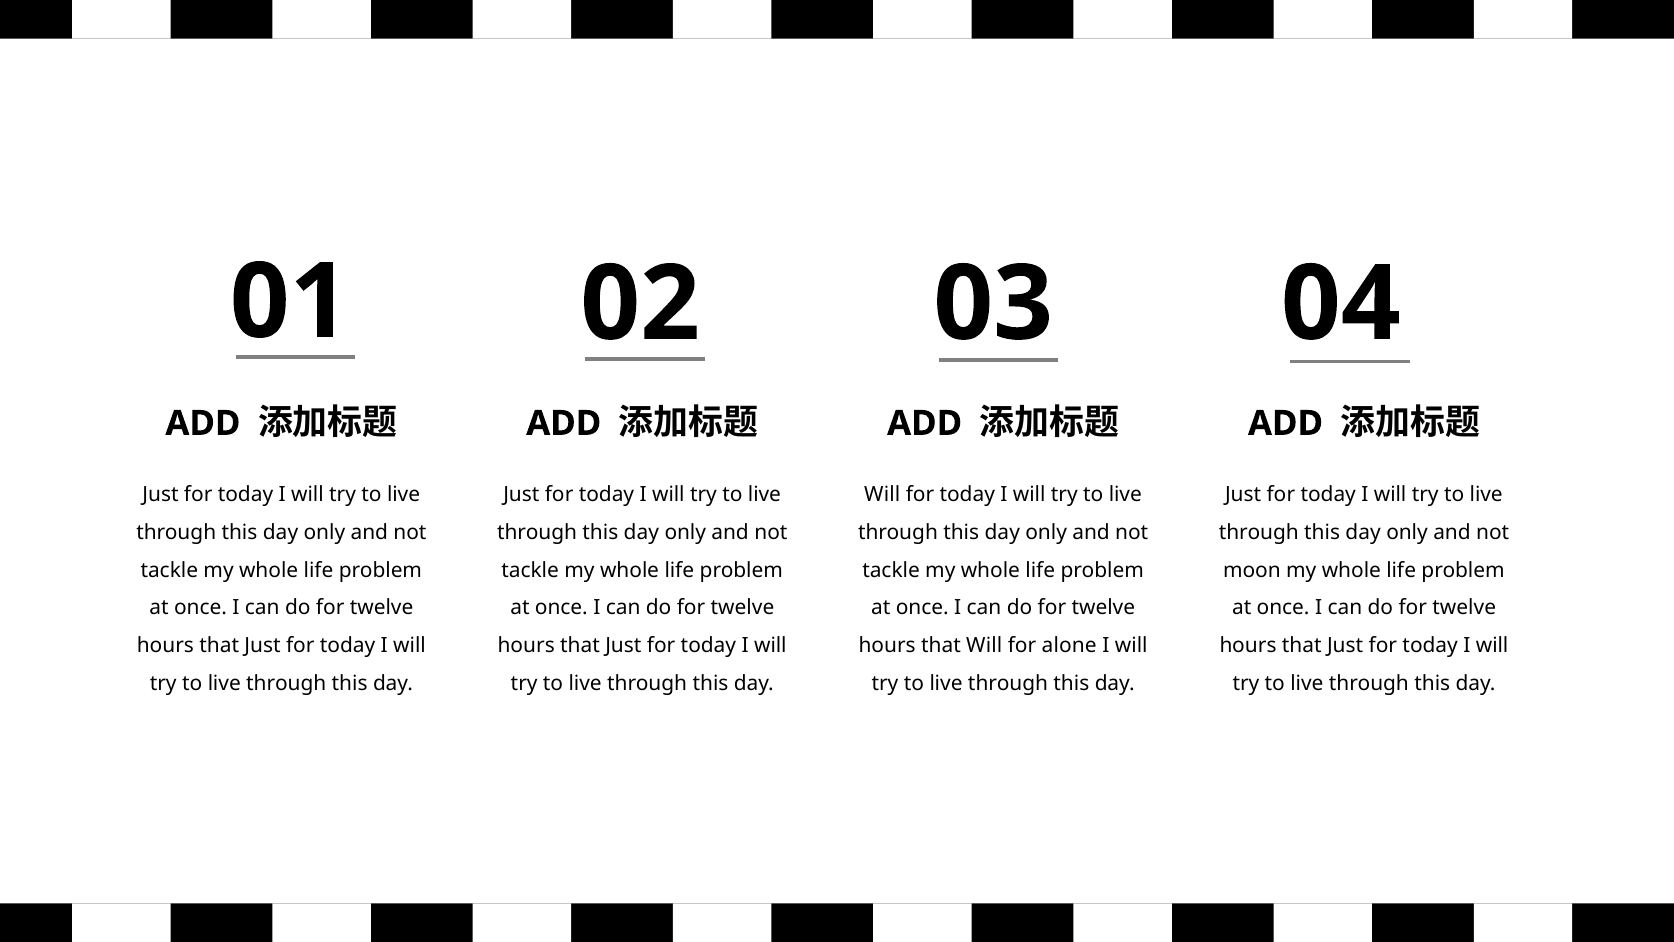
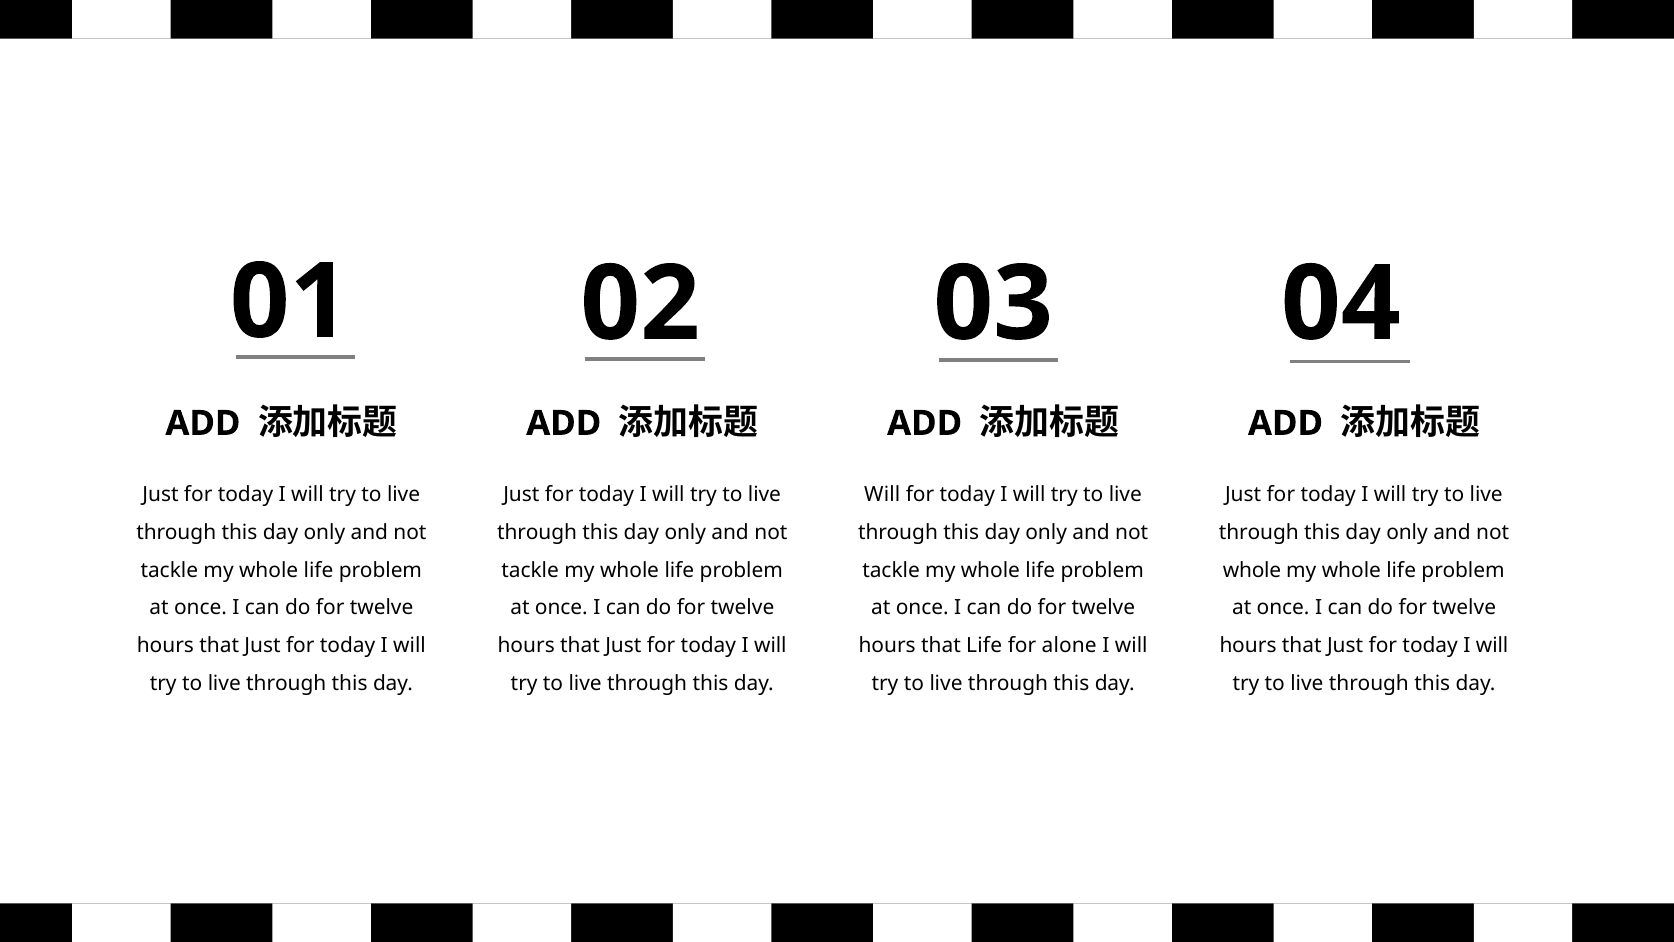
moon: moon -> whole (1252, 570)
that Will: Will -> Life (984, 646)
